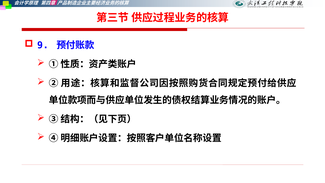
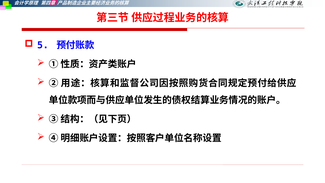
9: 9 -> 5 (43, 45)
